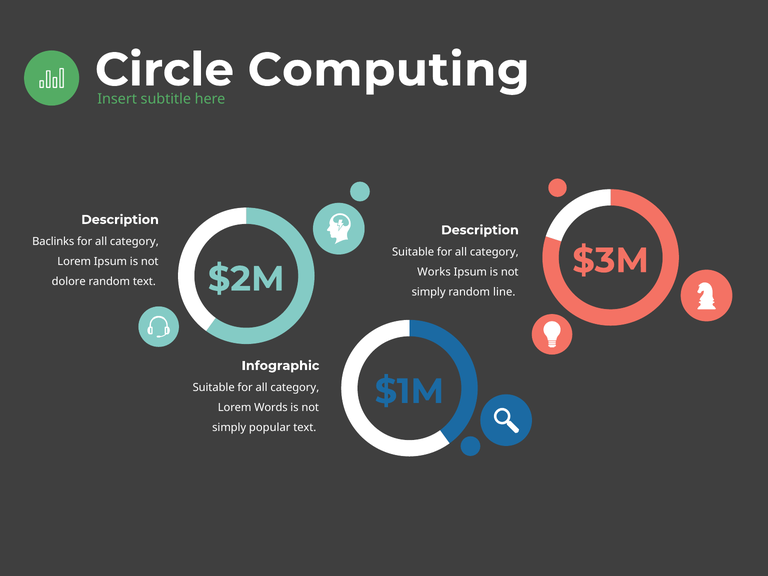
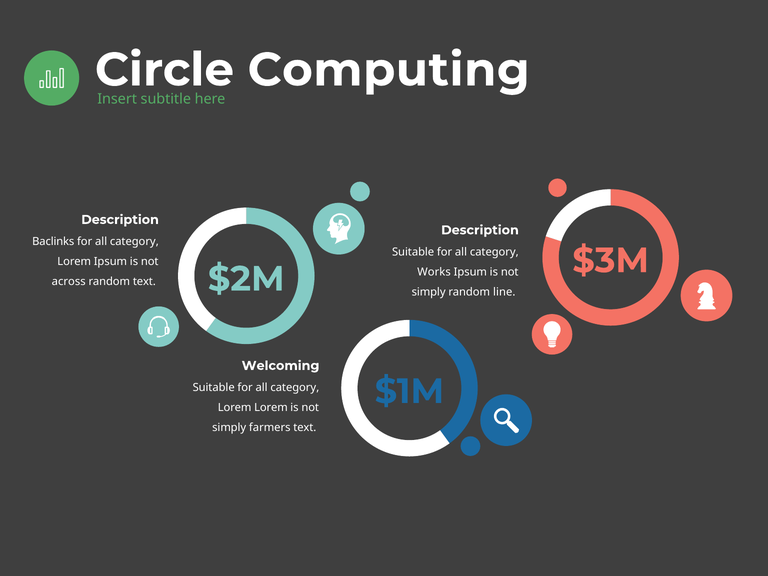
dolore: dolore -> across (69, 282)
Infographic: Infographic -> Welcoming (281, 366)
Lorem Words: Words -> Lorem (271, 407)
popular: popular -> farmers (270, 428)
